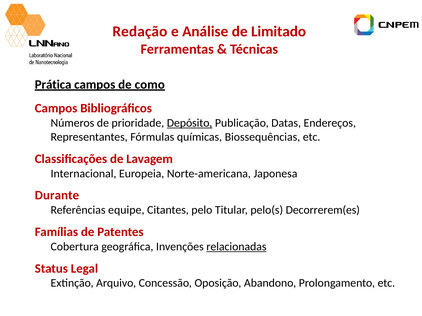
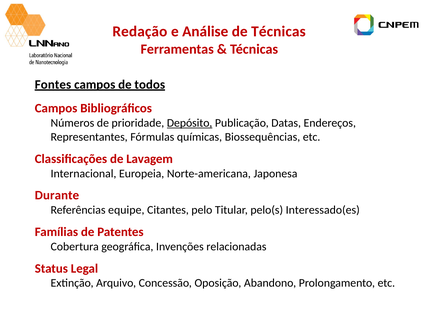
de Limitado: Limitado -> Técnicas (278, 32)
Prática: Prática -> Fontes (53, 85)
como: como -> todos (150, 85)
Decorrerem(es: Decorrerem(es -> Interessado(es (323, 210)
relacionadas underline: present -> none (236, 247)
